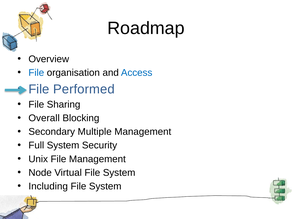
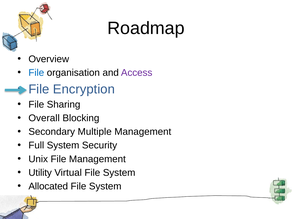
Access colour: blue -> purple (137, 73)
Performed: Performed -> Encryption (84, 89)
Node: Node -> Utility (40, 173)
Including: Including -> Allocated (48, 186)
